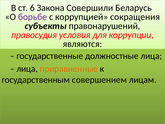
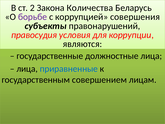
6: 6 -> 2 (32, 8)
Совершили: Совершили -> Количества (90, 8)
сокращения: сокращения -> совершения (135, 17)
приравненные colour: orange -> blue (69, 69)
